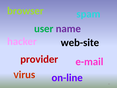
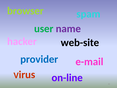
provider colour: red -> blue (39, 59)
